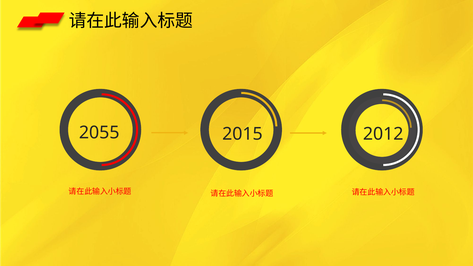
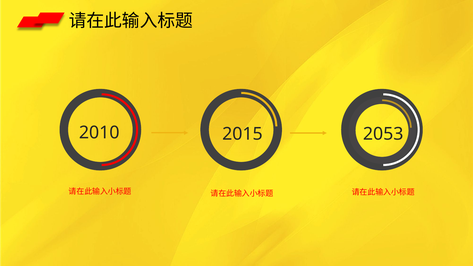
2055: 2055 -> 2010 (99, 133)
2012: 2012 -> 2053 (383, 134)
